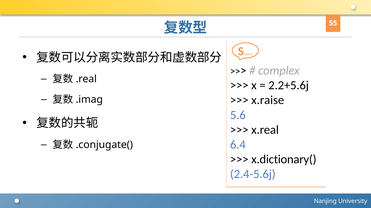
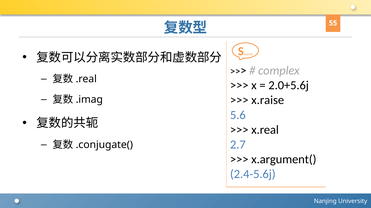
2.2+5.6j: 2.2+5.6j -> 2.0+5.6j (289, 86)
6.4: 6.4 -> 2.7 (238, 145)
x.dictionary(: x.dictionary( -> x.argument( (284, 160)
